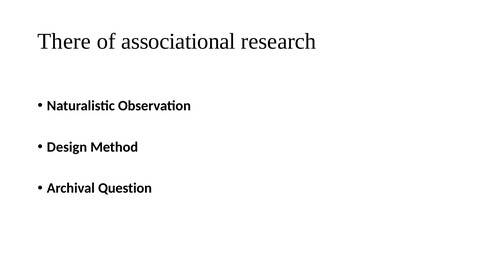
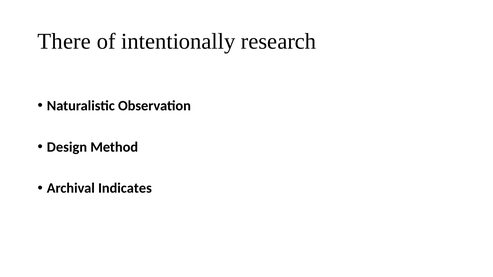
associational: associational -> intentionally (178, 41)
Question: Question -> Indicates (125, 188)
